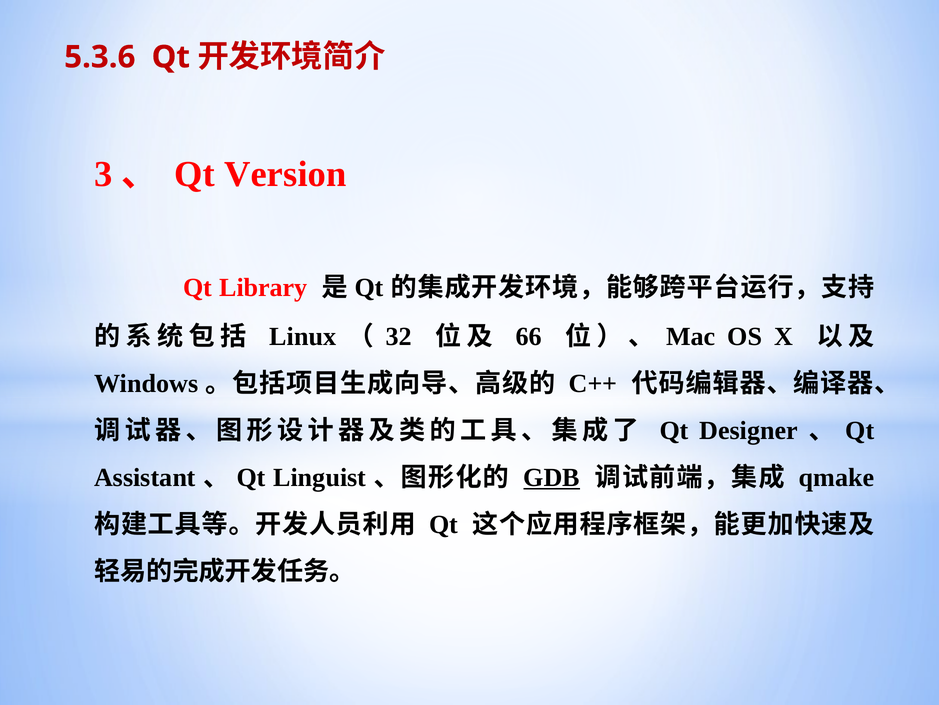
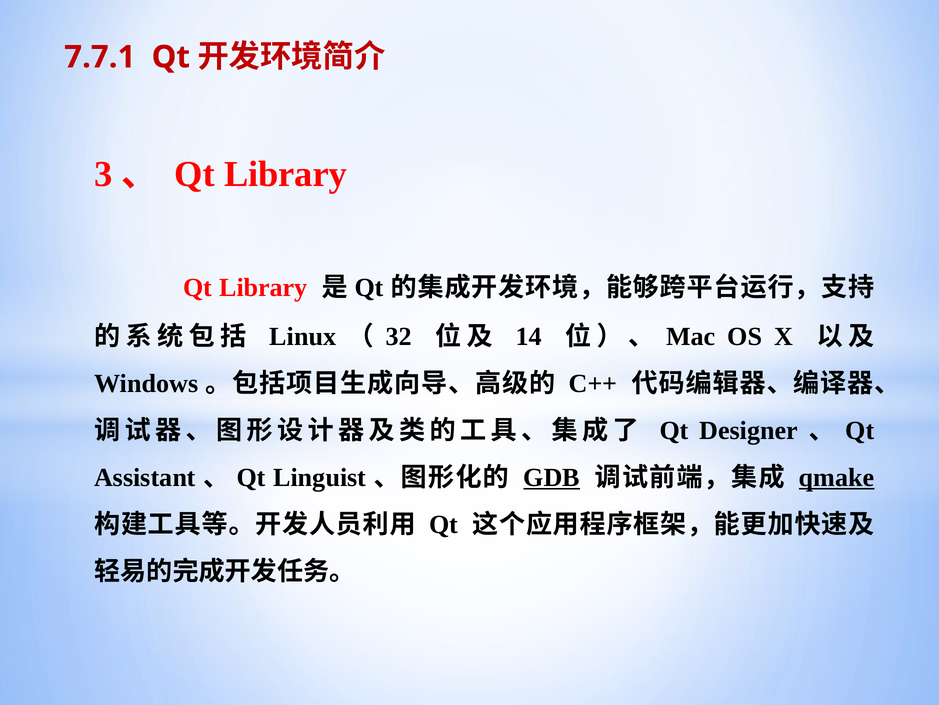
5.3.6: 5.3.6 -> 7.7.1 (100, 57)
Version: Version -> Library (285, 174)
66: 66 -> 14 (529, 336)
qmake underline: none -> present (837, 477)
